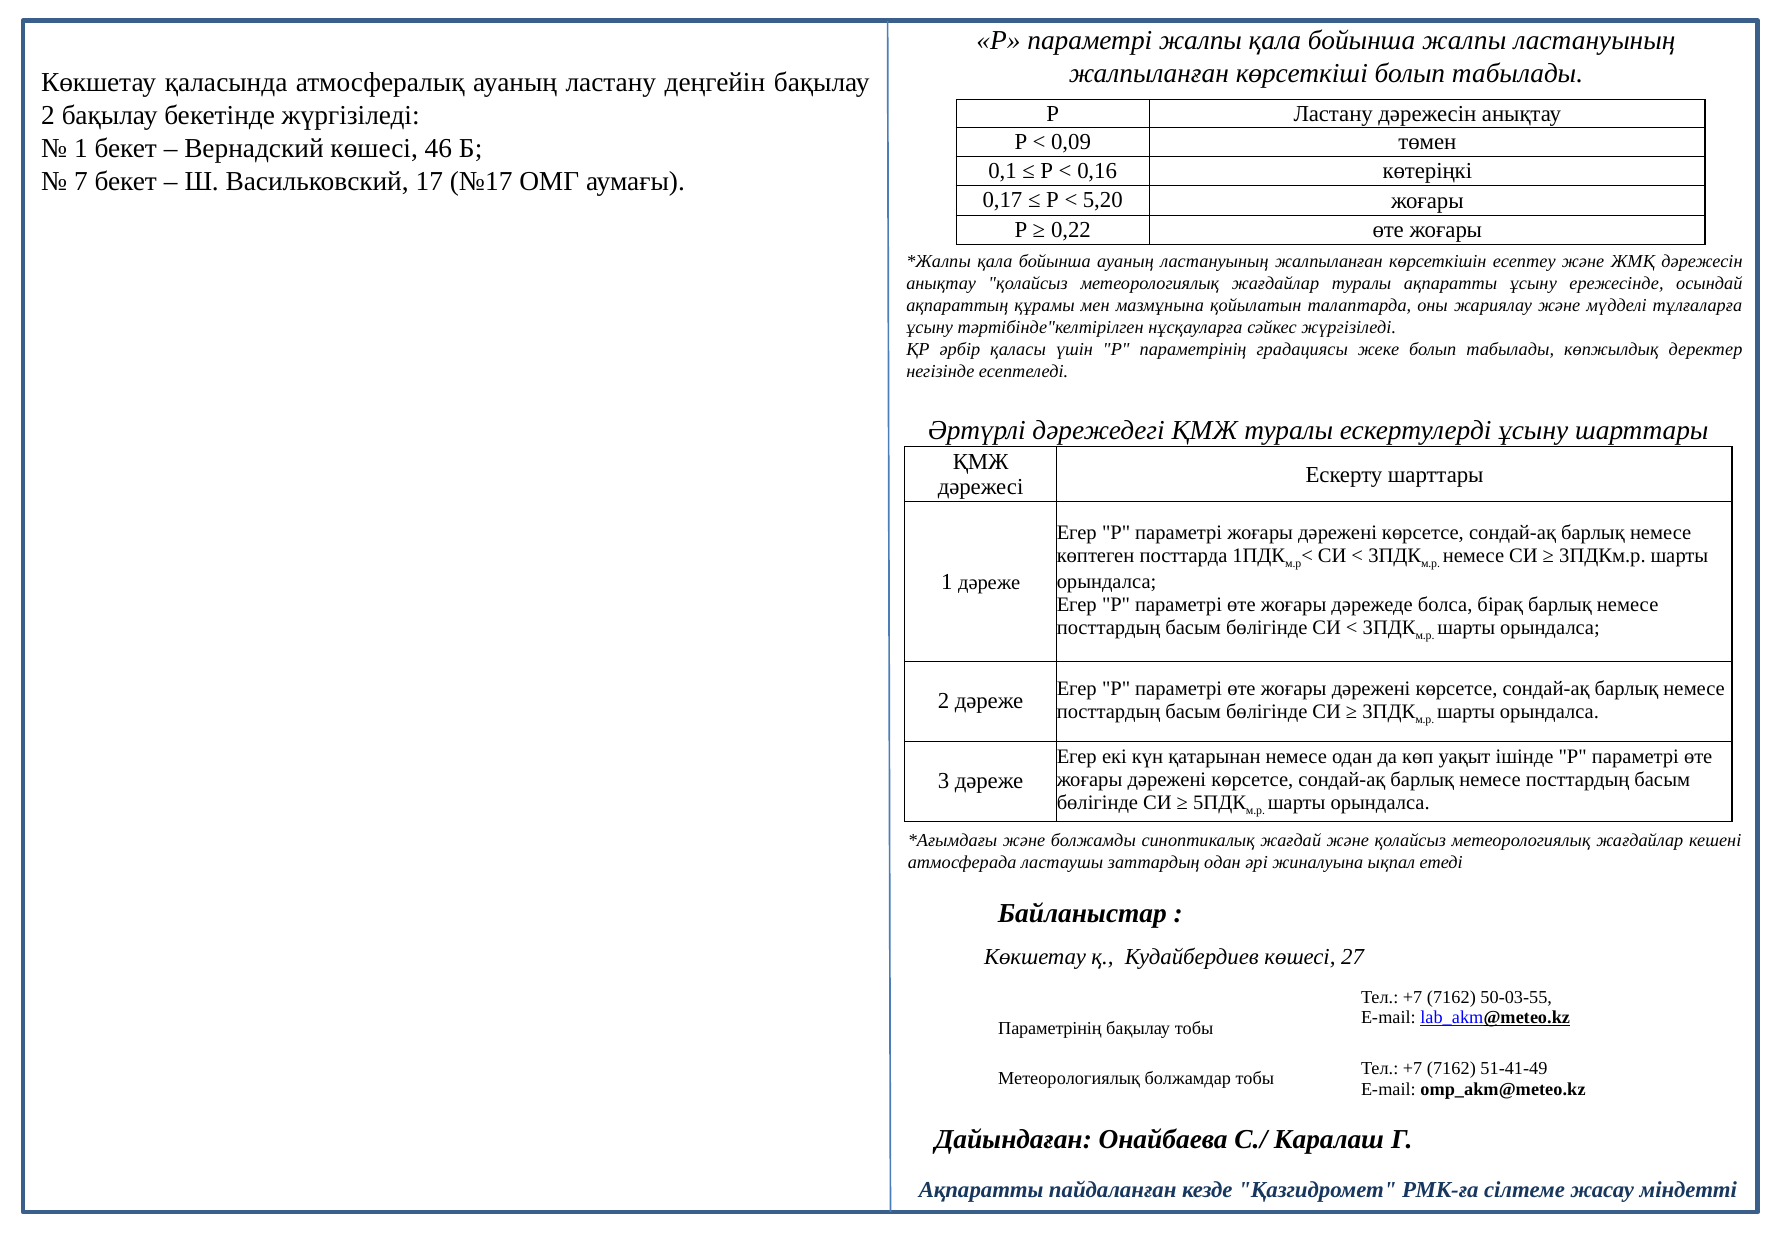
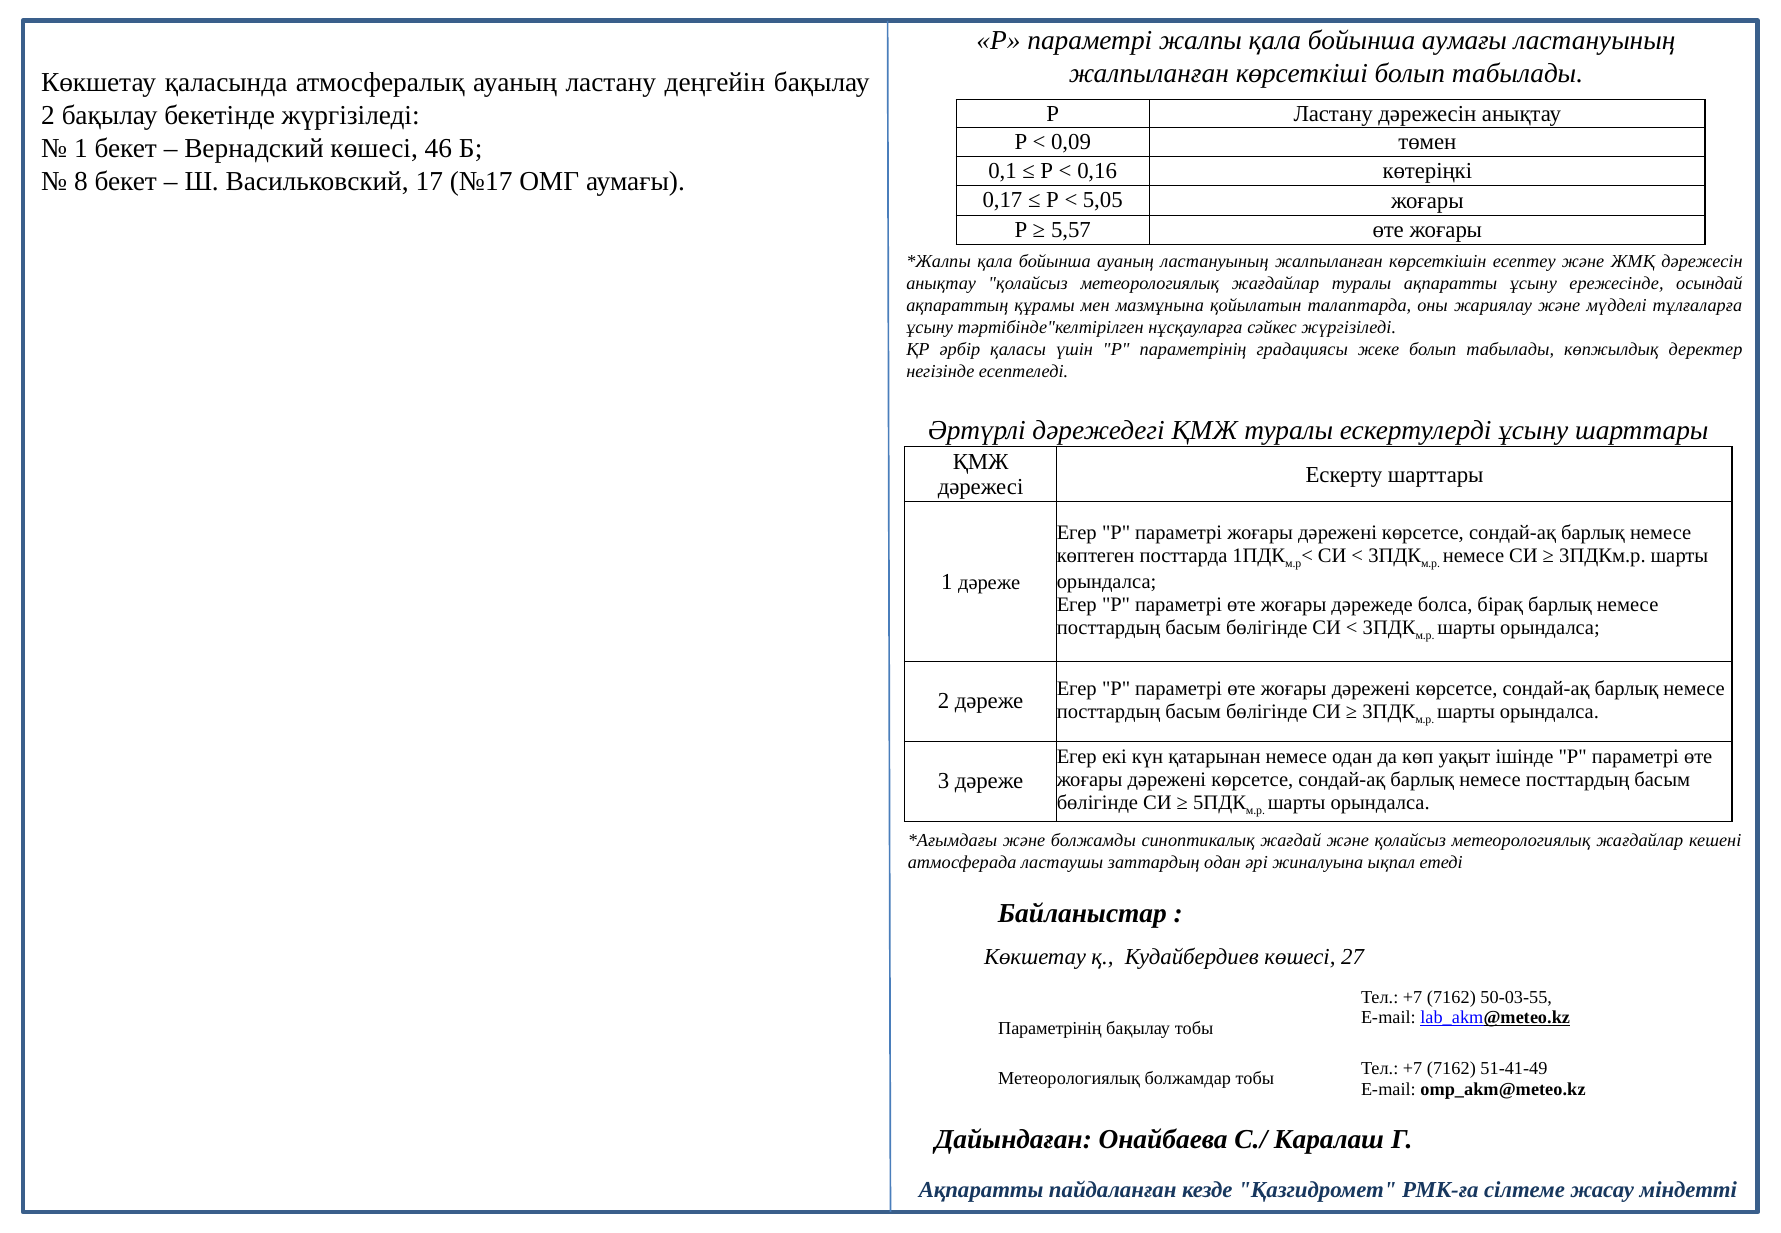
бойынша жалпы: жалпы -> аумағы (1464, 41)
7: 7 -> 8 (81, 181)
5,20: 5,20 -> 5,05 (1103, 200)
0,22: 0,22 -> 5,57 (1071, 230)
